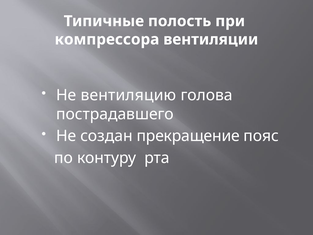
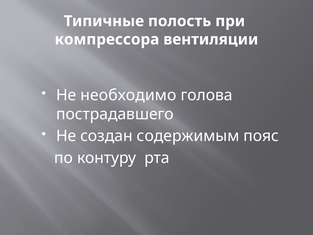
вентиляцию: вентиляцию -> необходимо (128, 95)
прекращение: прекращение -> содержимым (188, 136)
